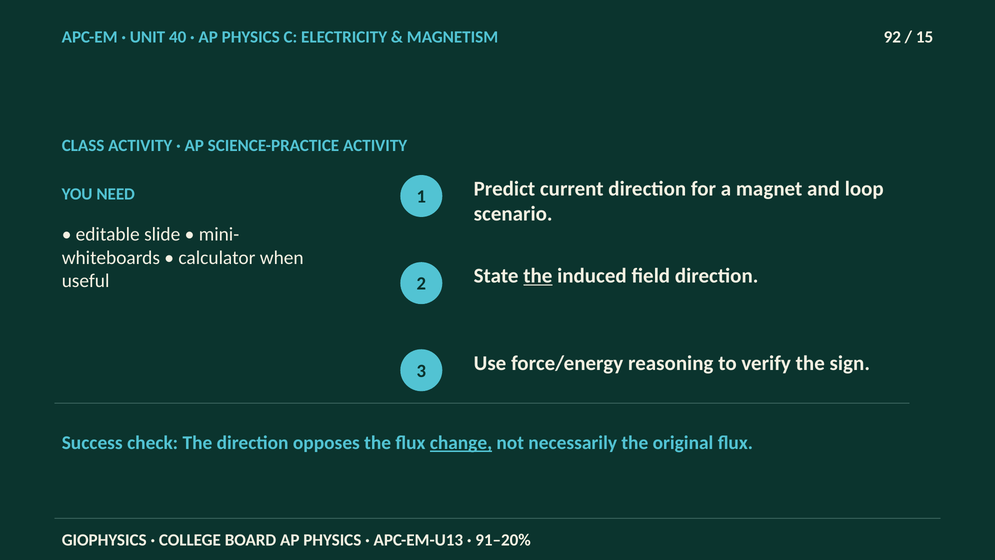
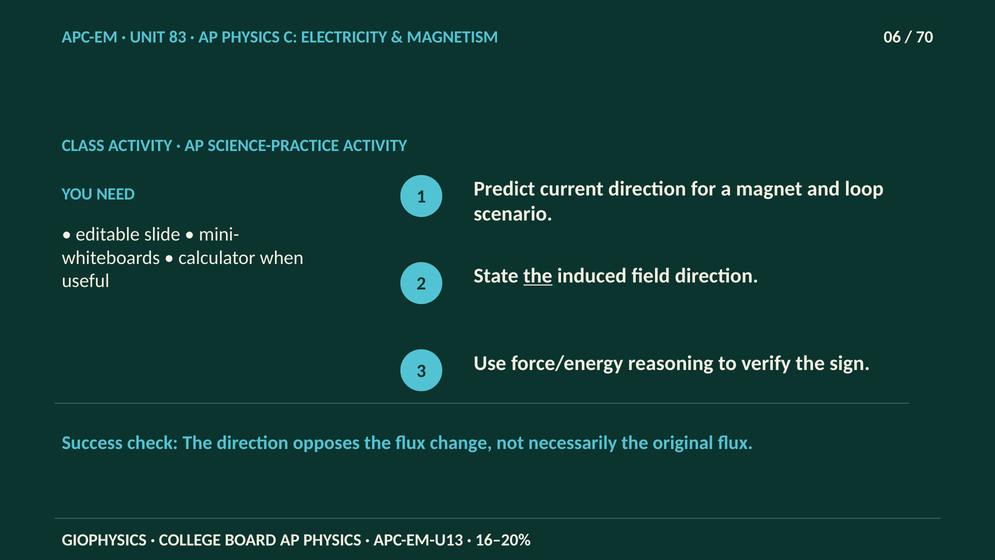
40: 40 -> 83 (178, 37)
92: 92 -> 06 (892, 37)
15: 15 -> 70 (925, 37)
change underline: present -> none (461, 443)
91–20%: 91–20% -> 16–20% (503, 540)
